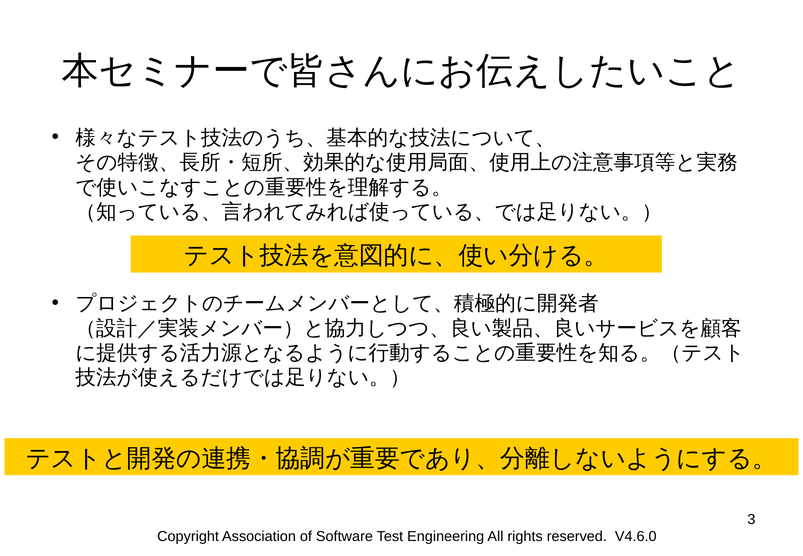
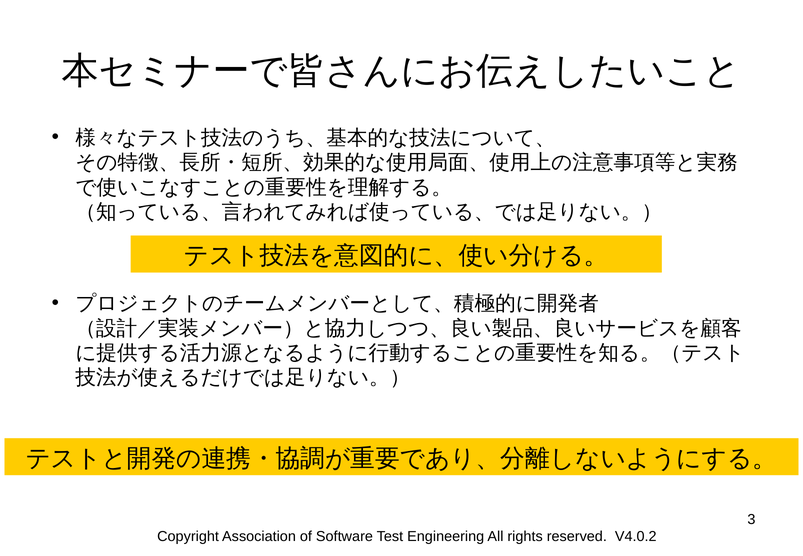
V4.6.0: V4.6.0 -> V4.0.2 (636, 536)
